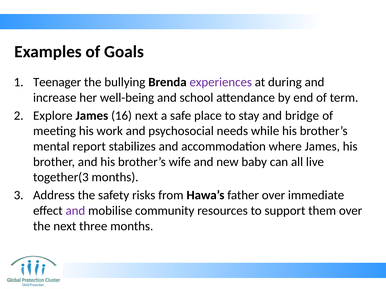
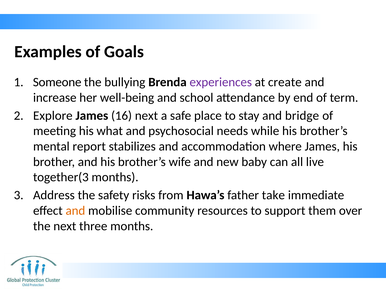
Teenager: Teenager -> Someone (57, 82)
during: during -> create (285, 82)
work: work -> what (110, 131)
father over: over -> take (273, 196)
and colour: purple -> orange (75, 211)
